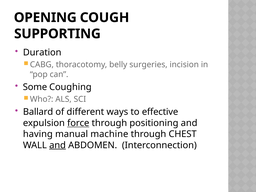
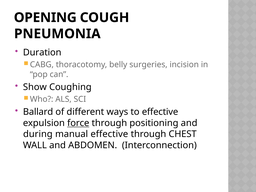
SUPPORTING: SUPPORTING -> PNEUMONIA (57, 34)
Some: Some -> Show (35, 87)
having: having -> during (38, 134)
manual machine: machine -> effective (109, 134)
and underline: present -> none (58, 145)
